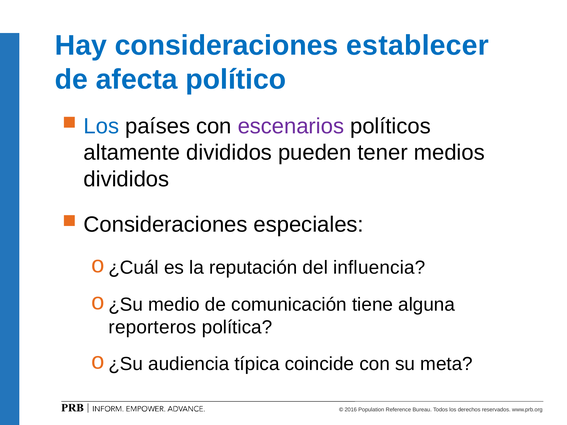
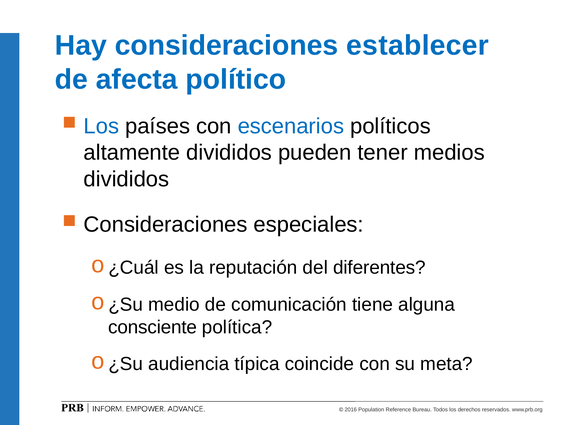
escenarios colour: purple -> blue (291, 126)
influencia: influencia -> diferentes (379, 268)
reporteros: reporteros -> consciente (153, 327)
